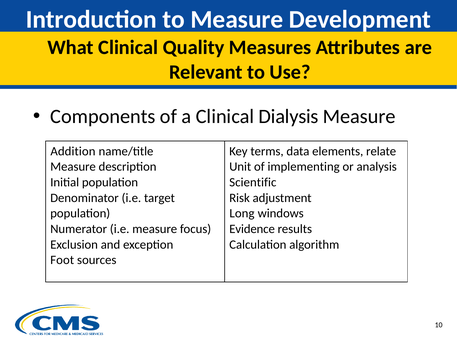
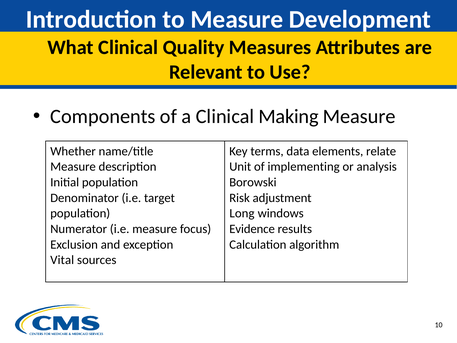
Dialysis: Dialysis -> Making (289, 117)
Addition: Addition -> Whether (73, 151)
Scientific: Scientific -> Borowski (253, 182)
Foot: Foot -> Vital (62, 260)
